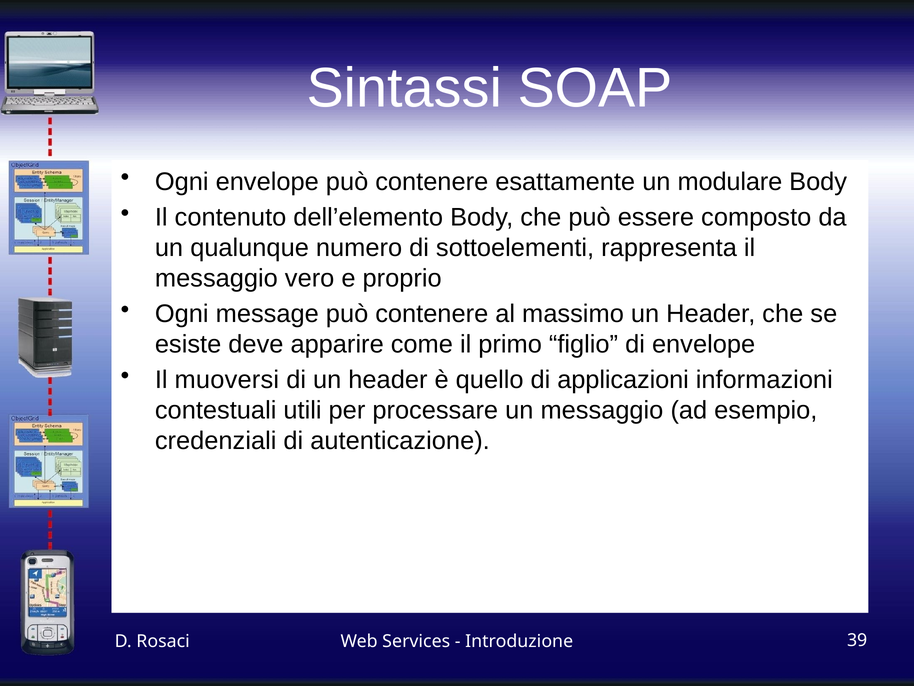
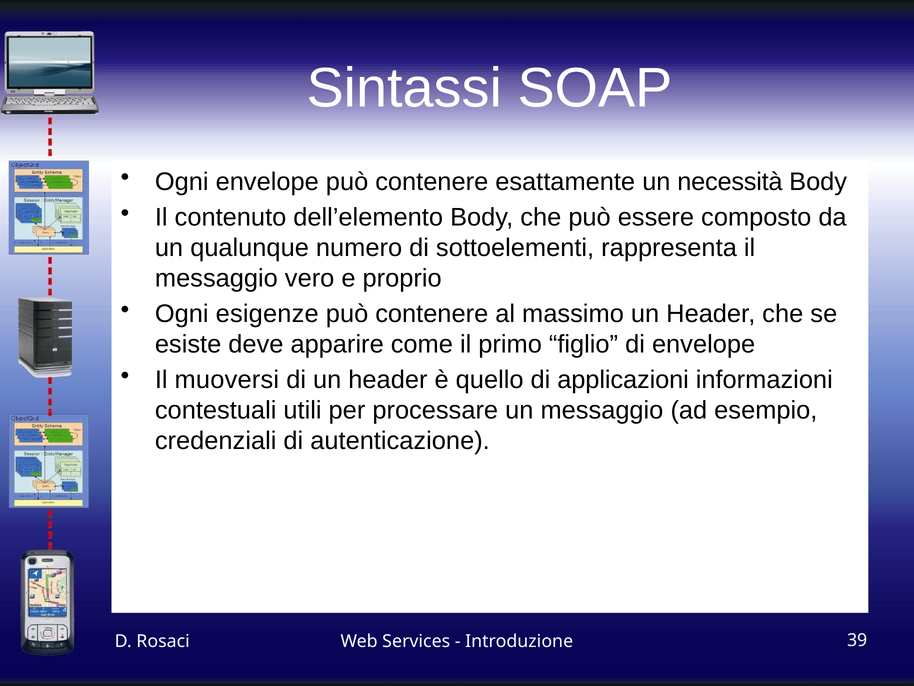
modulare: modulare -> necessità (730, 182)
message: message -> esigenze (267, 314)
